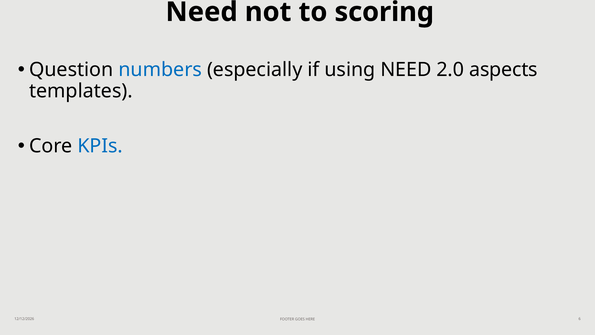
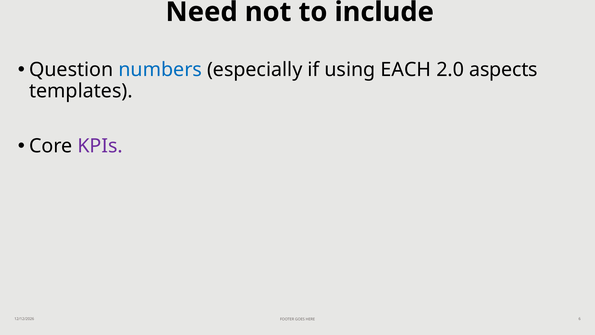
scoring: scoring -> include (384, 12)
using NEED: NEED -> EACH (406, 70)
KPIs colour: blue -> purple (100, 146)
